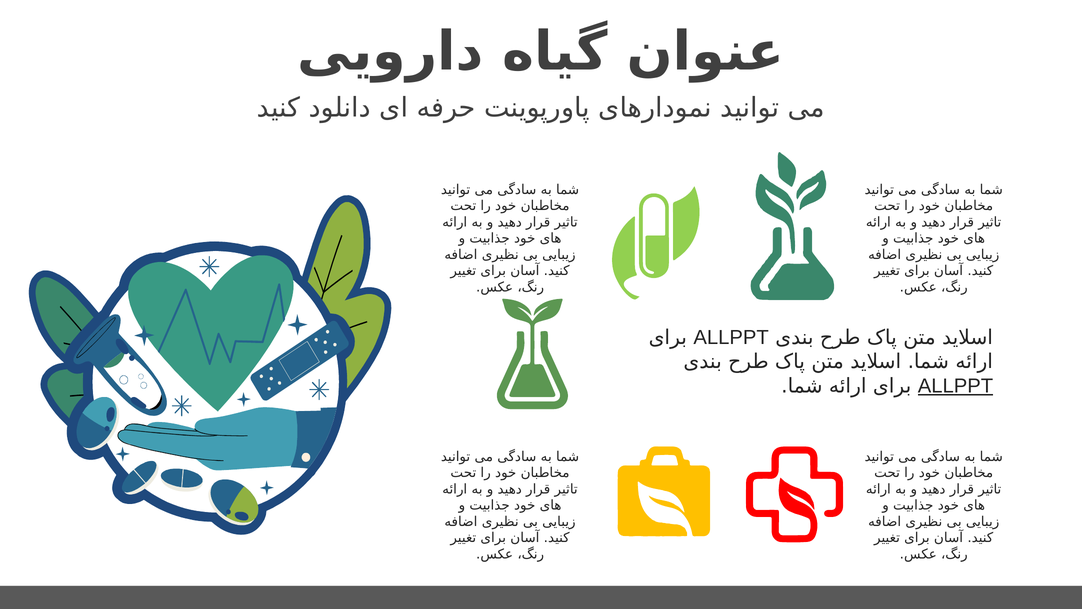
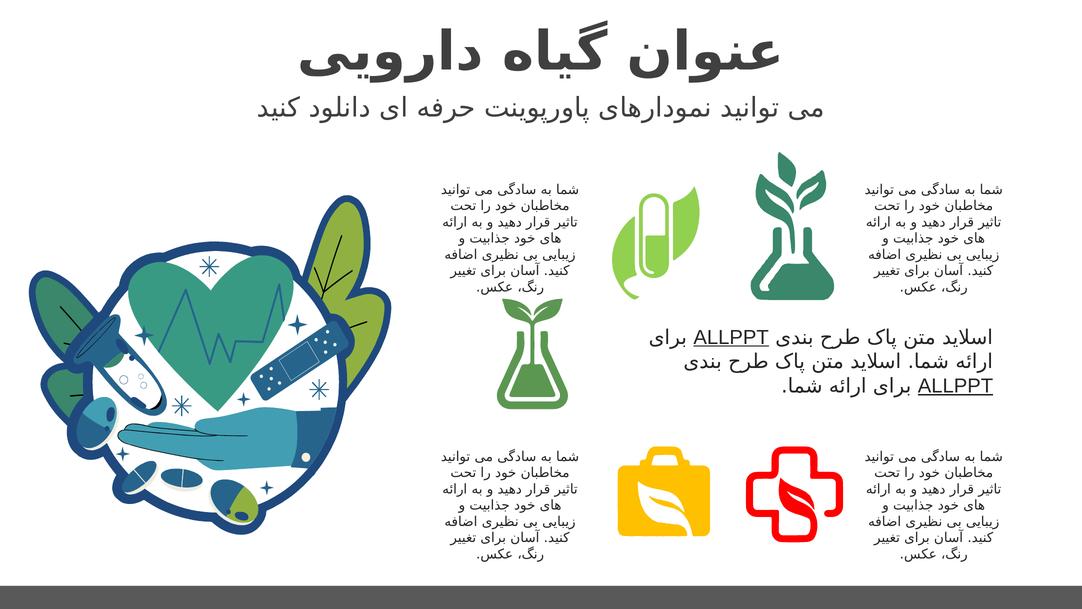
ALLPPT underline: none -> present (731, 337)
